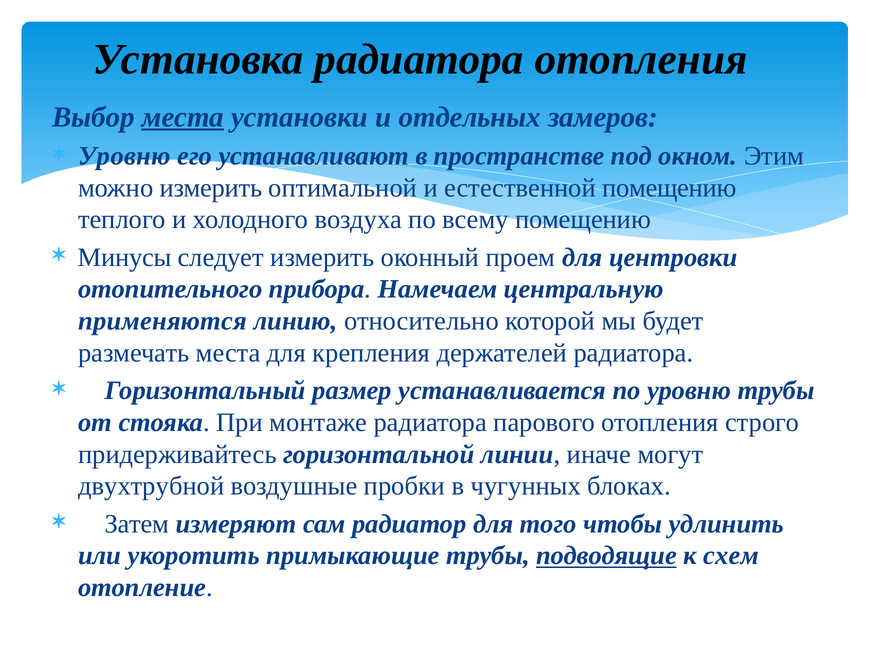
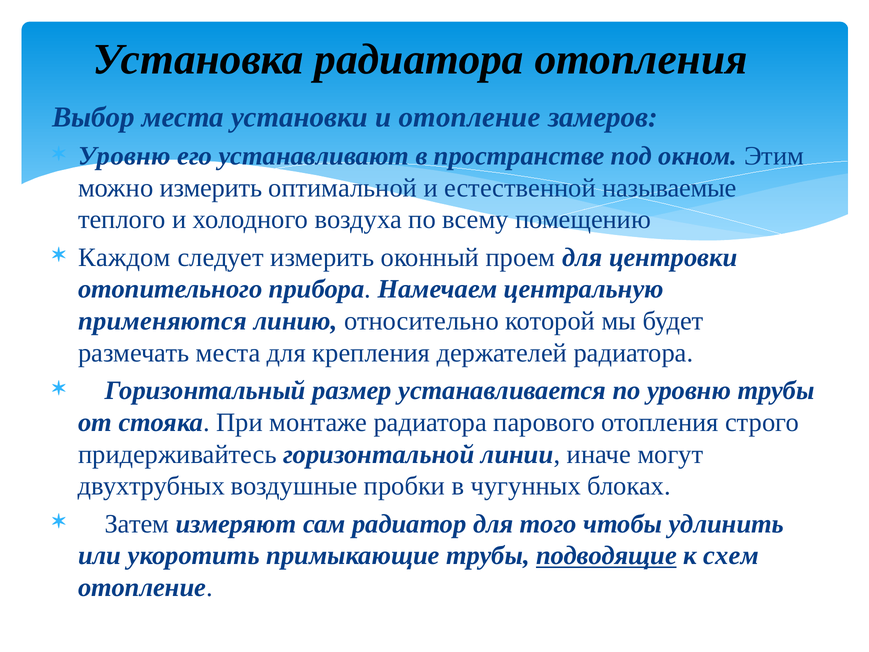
места underline: present -> none (183, 117)
и отдельных: отдельных -> отопление (470, 117)
естественной помещению: помещению -> называемые (670, 188)
Минусы: Минусы -> Каждом (124, 257)
двухтрубной: двухтрубной -> двухтрубных (151, 486)
